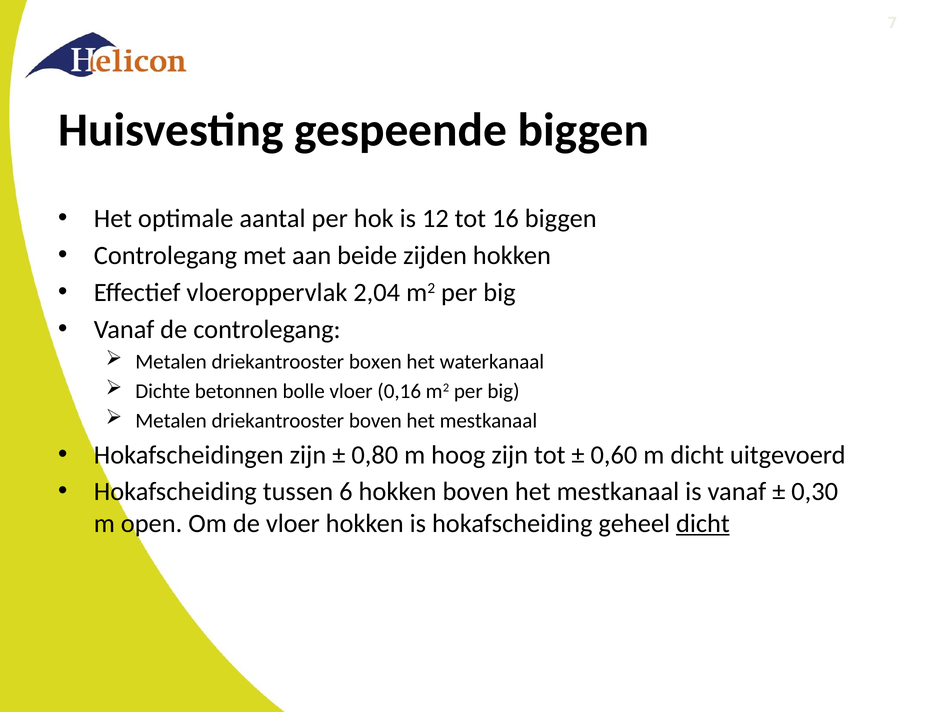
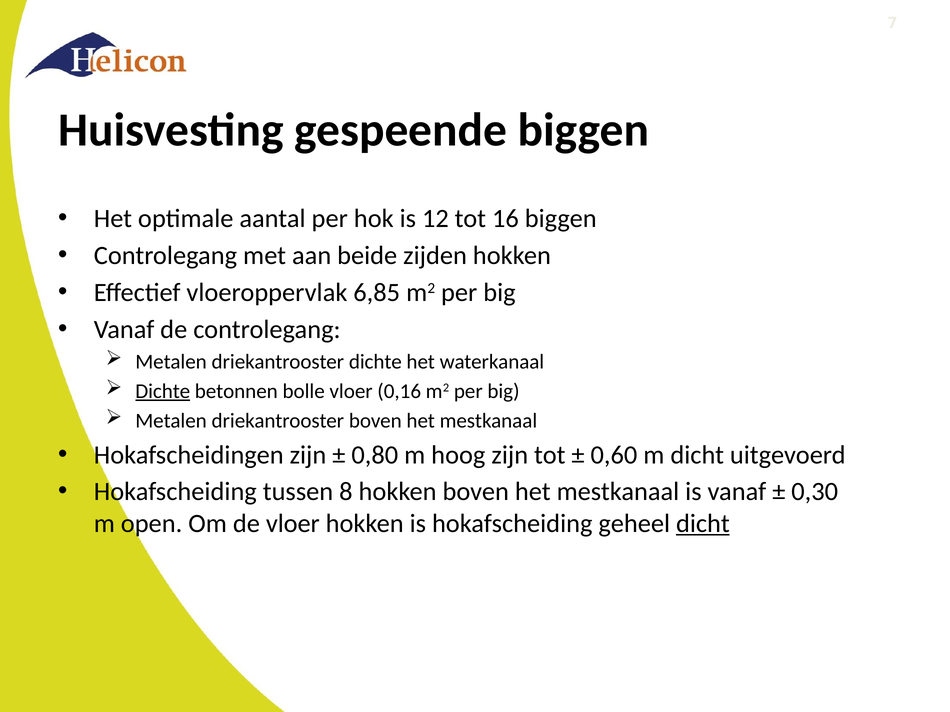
2,04: 2,04 -> 6,85 (377, 293)
driekantrooster boxen: boxen -> dichte (375, 362)
Dichte underline: none -> present (163, 391)
6: 6 -> 8 (346, 492)
